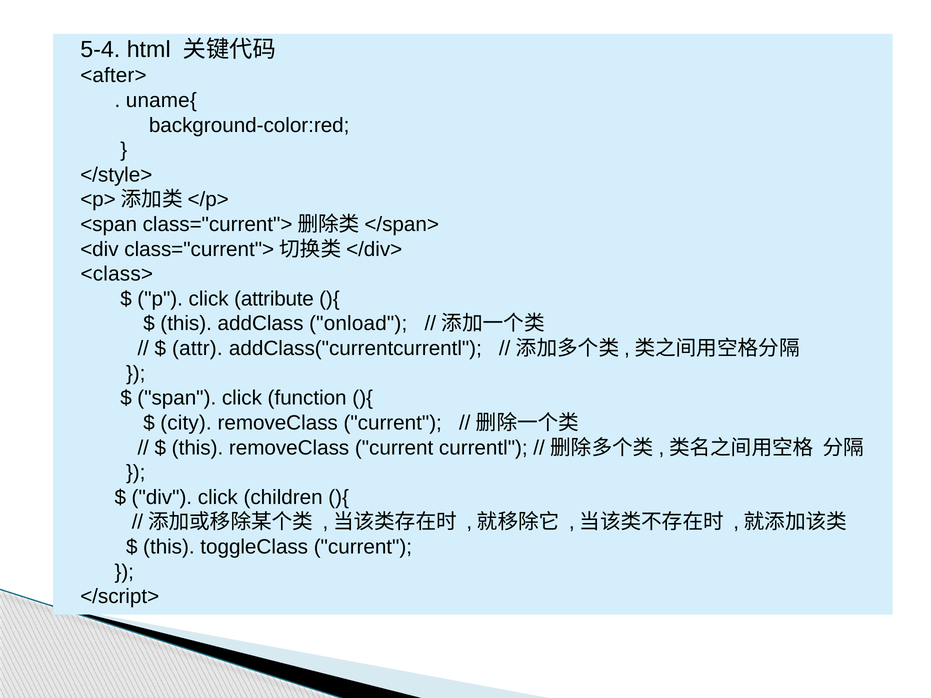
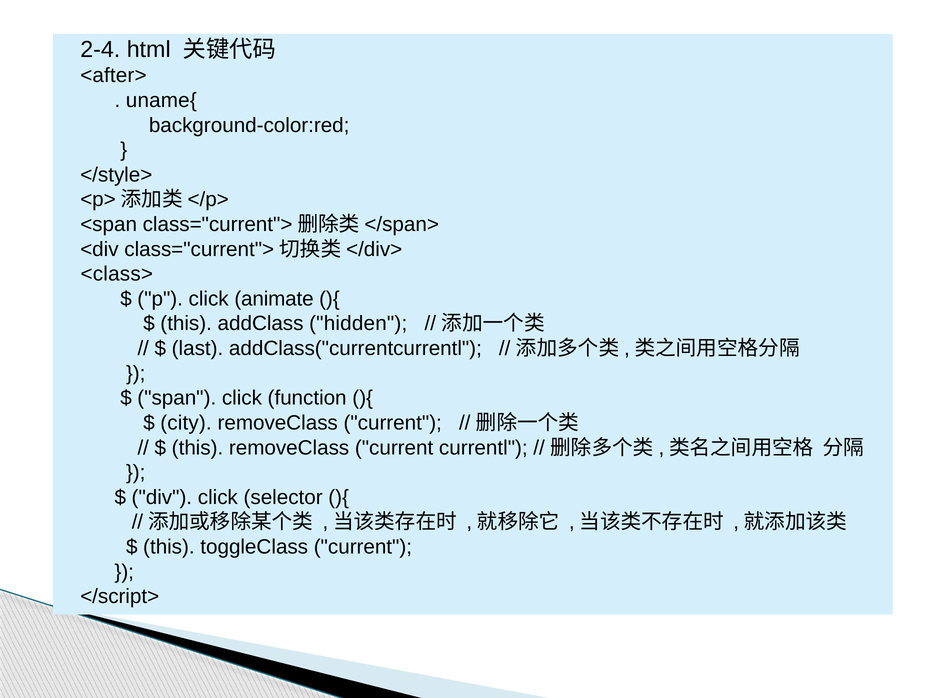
5-4: 5-4 -> 2-4 (100, 49)
attribute: attribute -> animate (274, 299)
onload: onload -> hidden (358, 324)
attr: attr -> last (198, 349)
children: children -> selector (283, 497)
